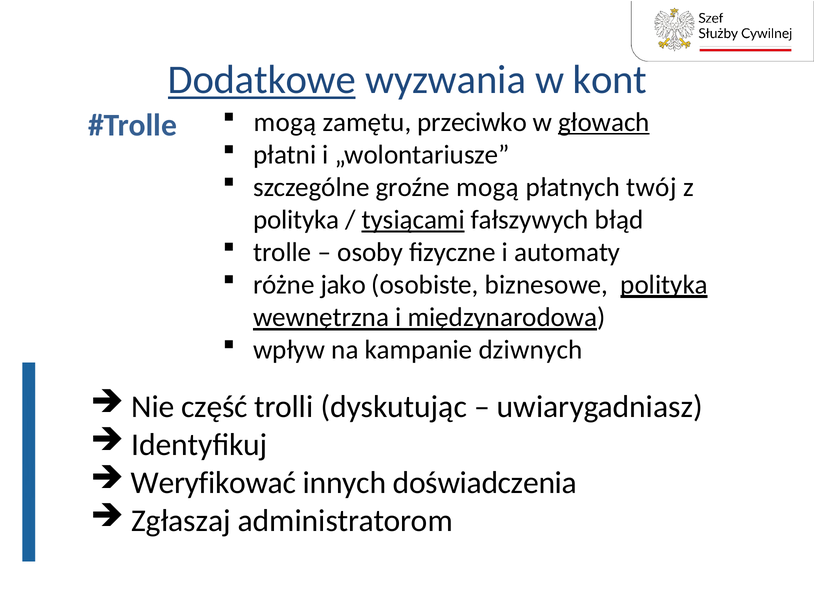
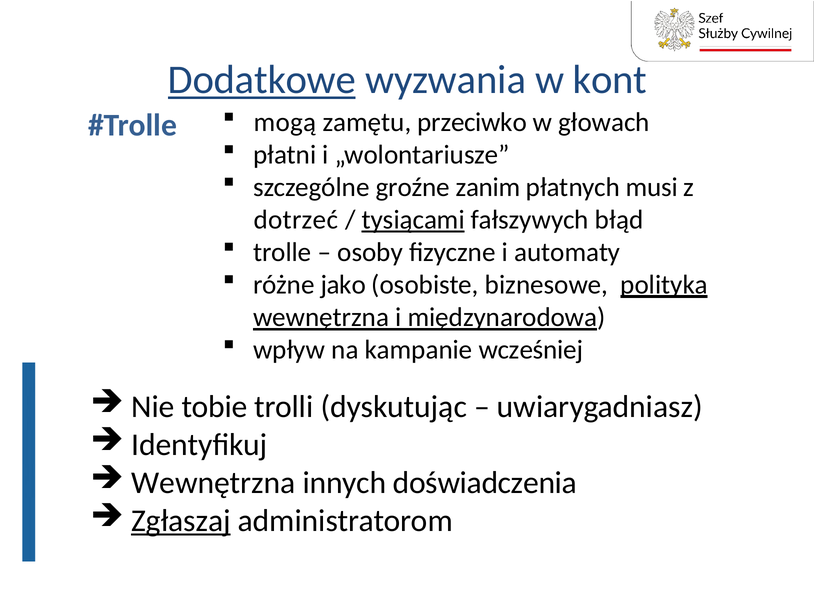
głowach underline: present -> none (604, 122)
groźne mogą: mogą -> zanim (488, 187)
twój: twój -> musi (652, 187)
polityka: polityka -> dotrzeć (296, 220)
dziwnych: dziwnych -> wcześniej (531, 350)
część: część -> tobie (214, 407)
Weryfikować: Weryfikować -> Wewnętrzna (213, 483)
Zgłaszaj underline: none -> present (181, 521)
